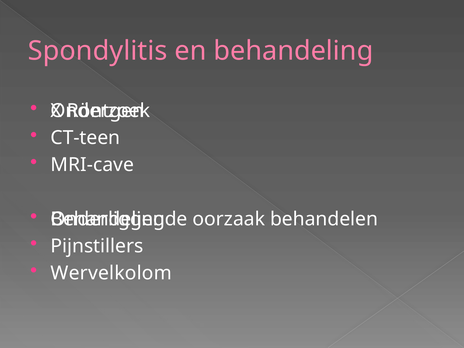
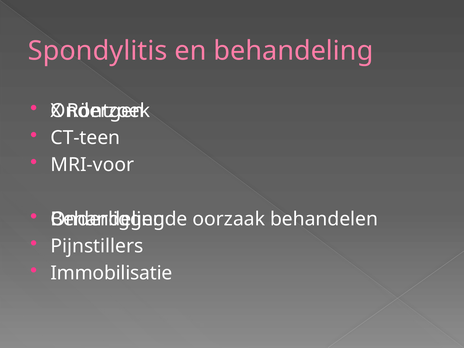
MRI-cave: MRI-cave -> MRI-voor (92, 165)
Wervelkolom: Wervelkolom -> Immobilisatie (111, 273)
